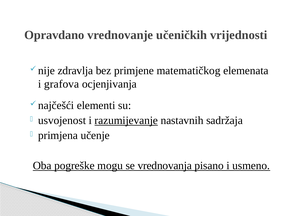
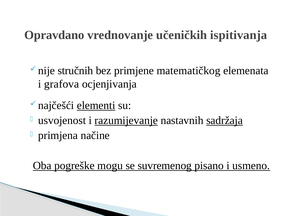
vrijednosti: vrijednosti -> ispitivanja (239, 35)
zdravlja: zdravlja -> stručnih (75, 71)
elementi underline: none -> present (96, 105)
sadržaja underline: none -> present (225, 120)
učenje: učenje -> načine (95, 135)
vrednovanja: vrednovanja -> suvremenog (165, 166)
